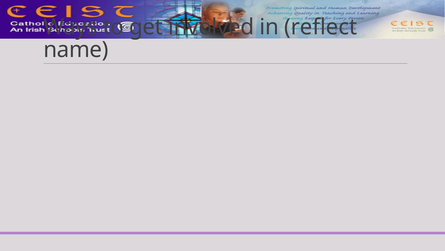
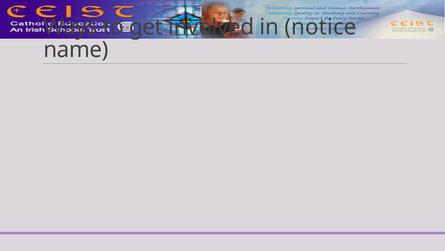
reflect: reflect -> notice (320, 27)
